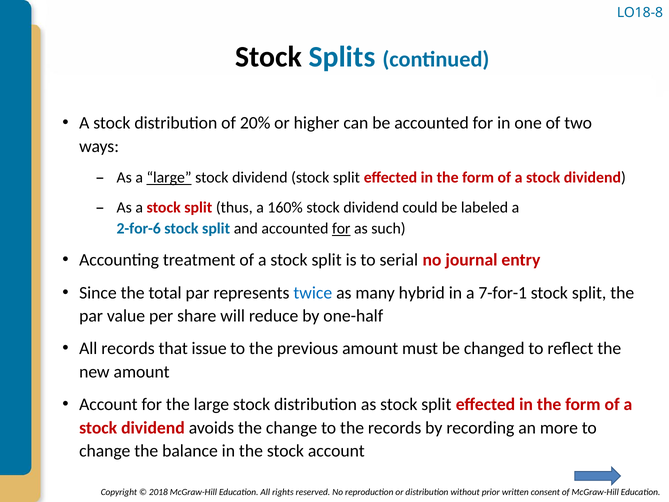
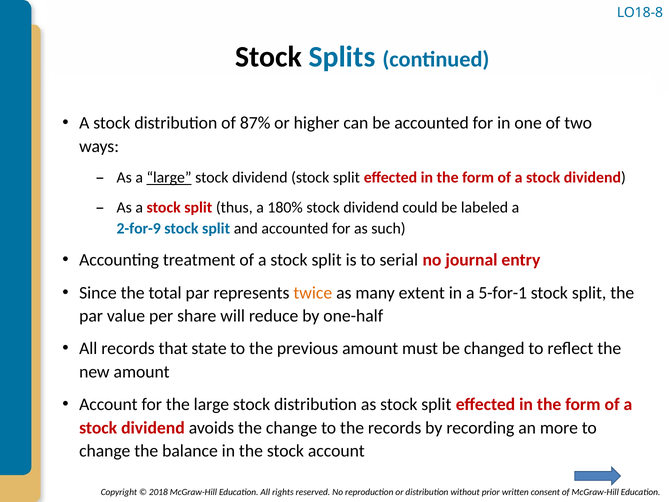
20%: 20% -> 87% (255, 123)
160%: 160% -> 180% (285, 208)
2-for-6: 2-for-6 -> 2-for-9 (139, 228)
for underline: present -> none (341, 228)
twice colour: blue -> orange (313, 293)
hybrid: hybrid -> extent (422, 293)
7-for-1: 7-for-1 -> 5-for-1 (503, 293)
issue: issue -> state (209, 348)
